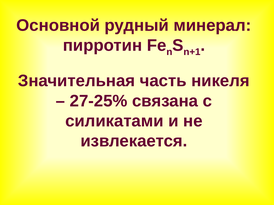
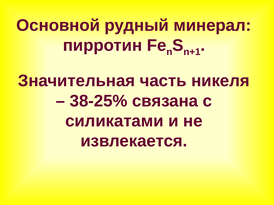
27-25%: 27-25% -> 38-25% (99, 101)
